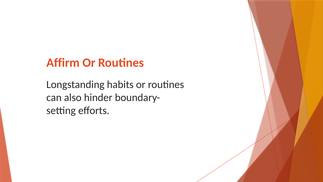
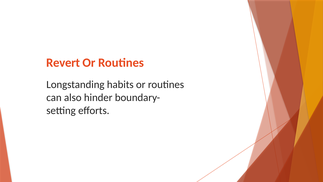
Affirm: Affirm -> Revert (63, 63)
